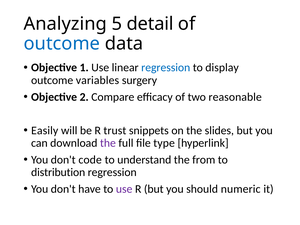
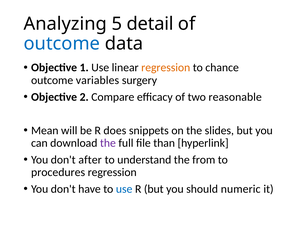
regression colour: blue -> orange (166, 68)
display: display -> chance (222, 68)
Easily: Easily -> Mean (45, 130)
trust: trust -> does (115, 130)
type: type -> than (164, 143)
code: code -> after (90, 160)
distribution: distribution -> procedures (58, 172)
use colour: purple -> blue (124, 189)
